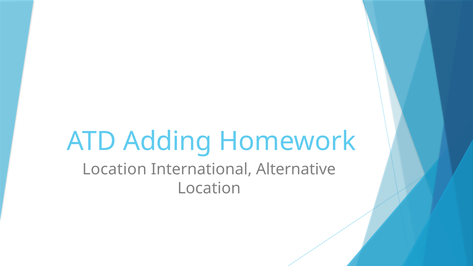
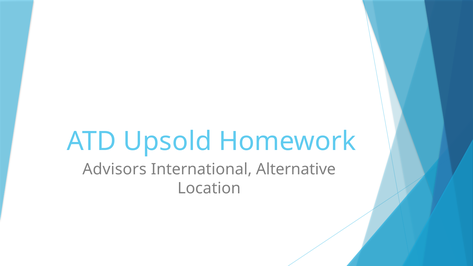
Adding: Adding -> Upsold (167, 141)
Location: Location -> Advisors (114, 170)
